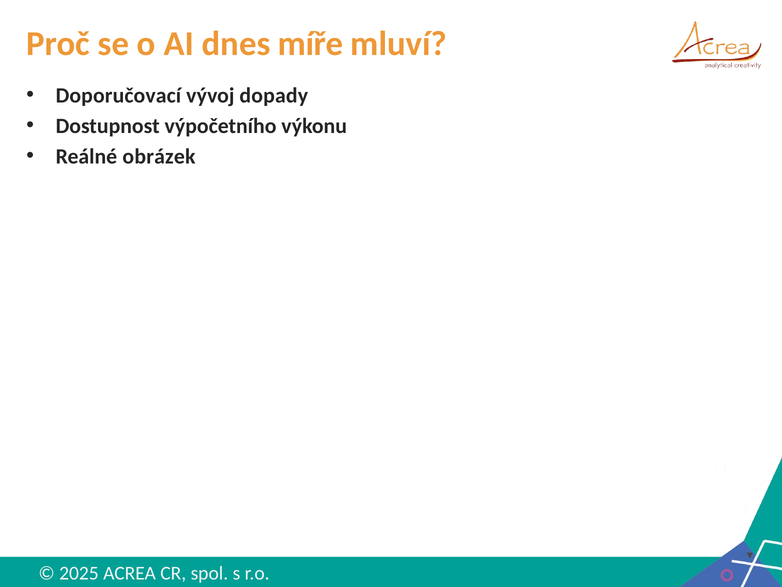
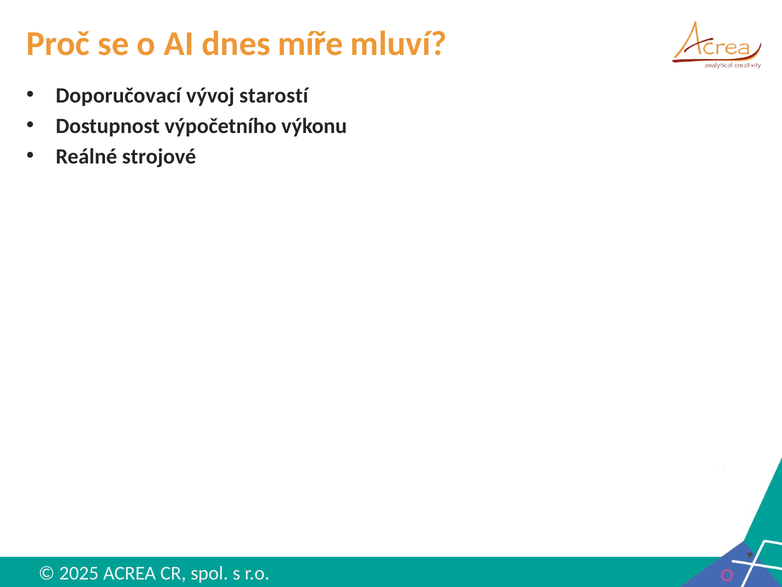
dopady: dopady -> starostí (274, 95)
obrázek: obrázek -> strojové (159, 156)
